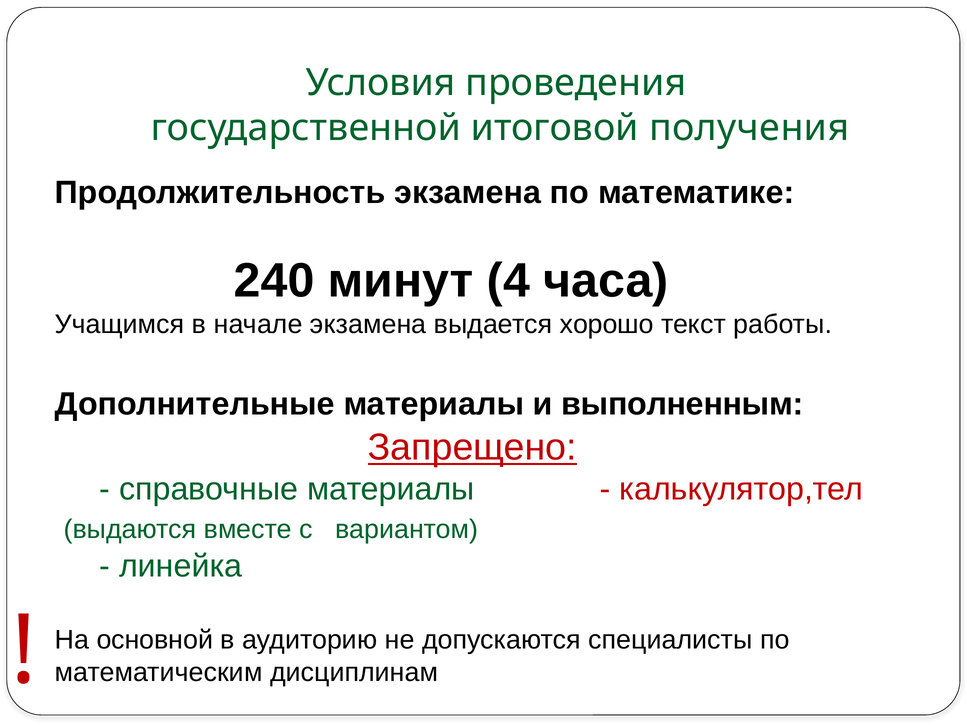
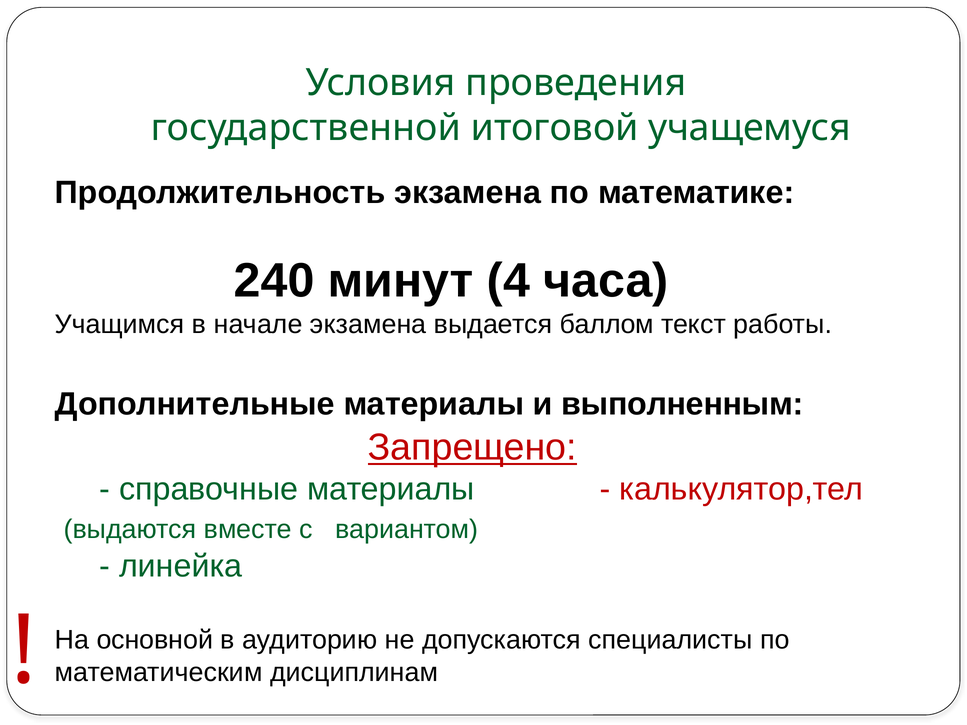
получения: получения -> учащемуся (750, 128)
хорошо: хорошо -> баллом (607, 324)
